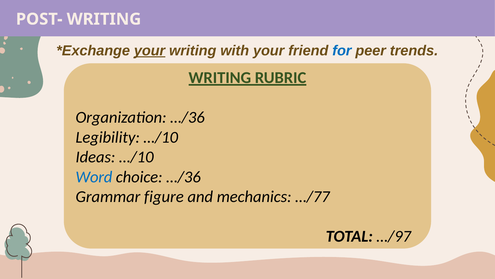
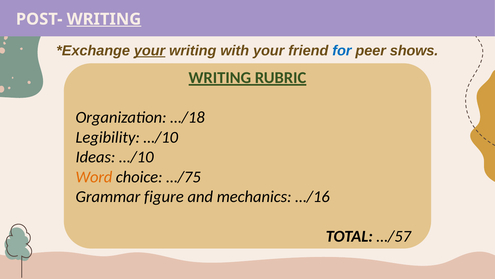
WRITING underline: none -> present (104, 19)
trends: trends -> shows (414, 51)
Organization …/36: …/36 -> …/18 (188, 117)
Word colour: blue -> orange (94, 177)
choice …/36: …/36 -> …/75 (184, 177)
…/77: …/77 -> …/16 (313, 196)
…/97: …/97 -> …/57 (394, 236)
